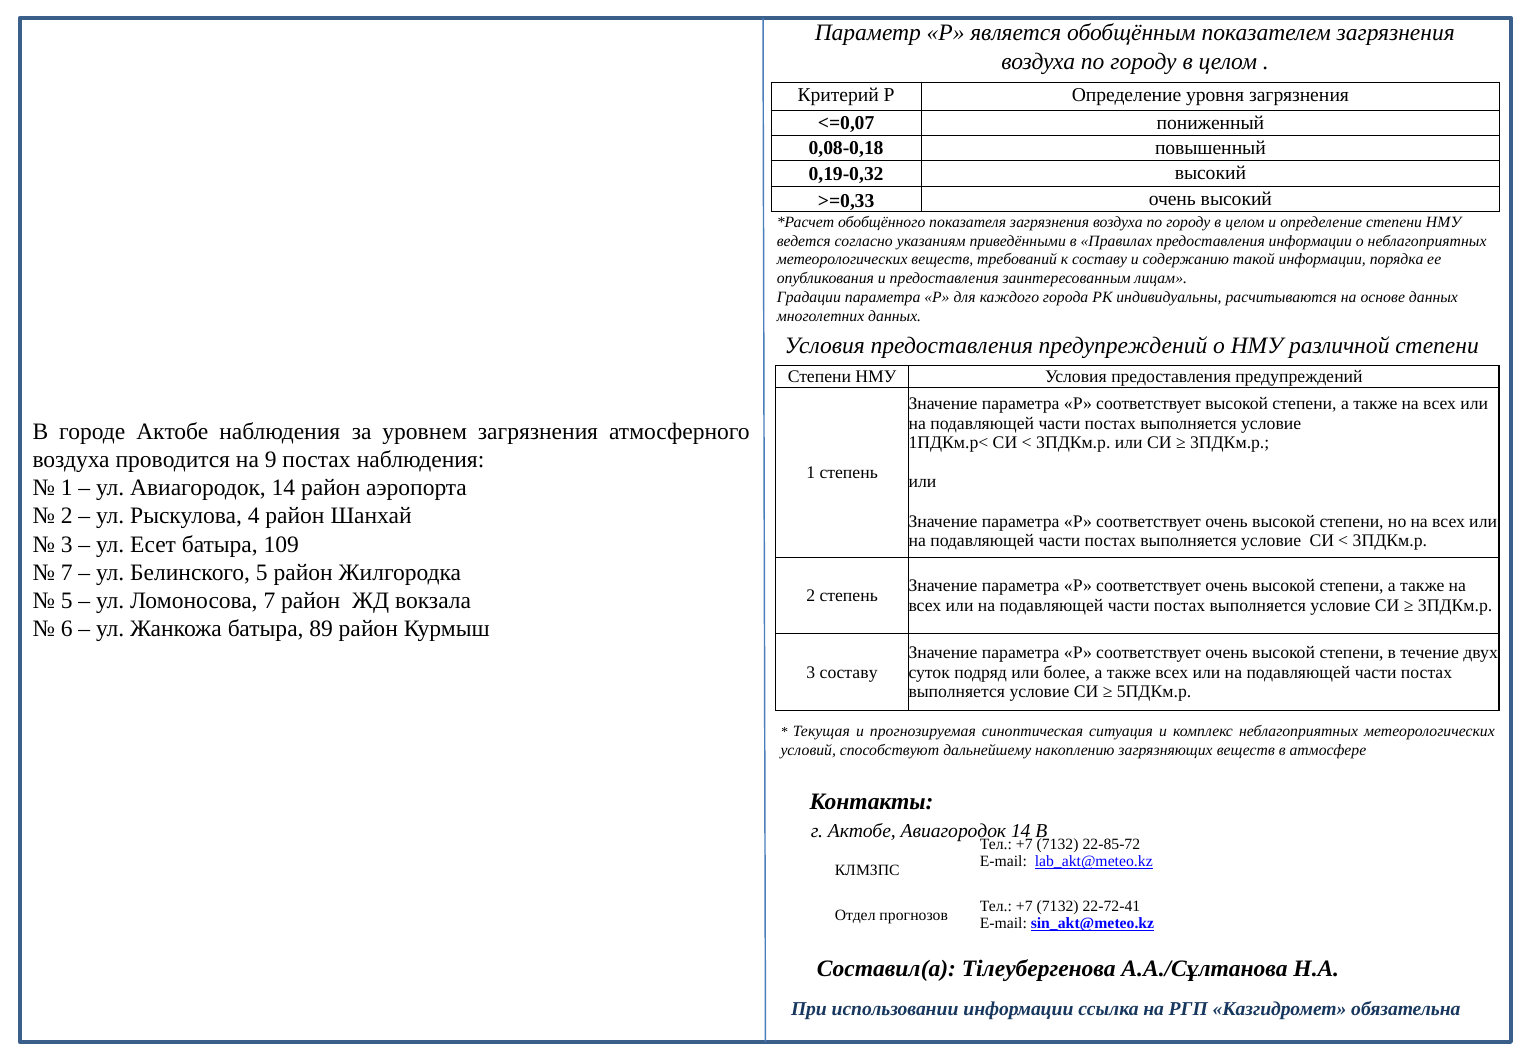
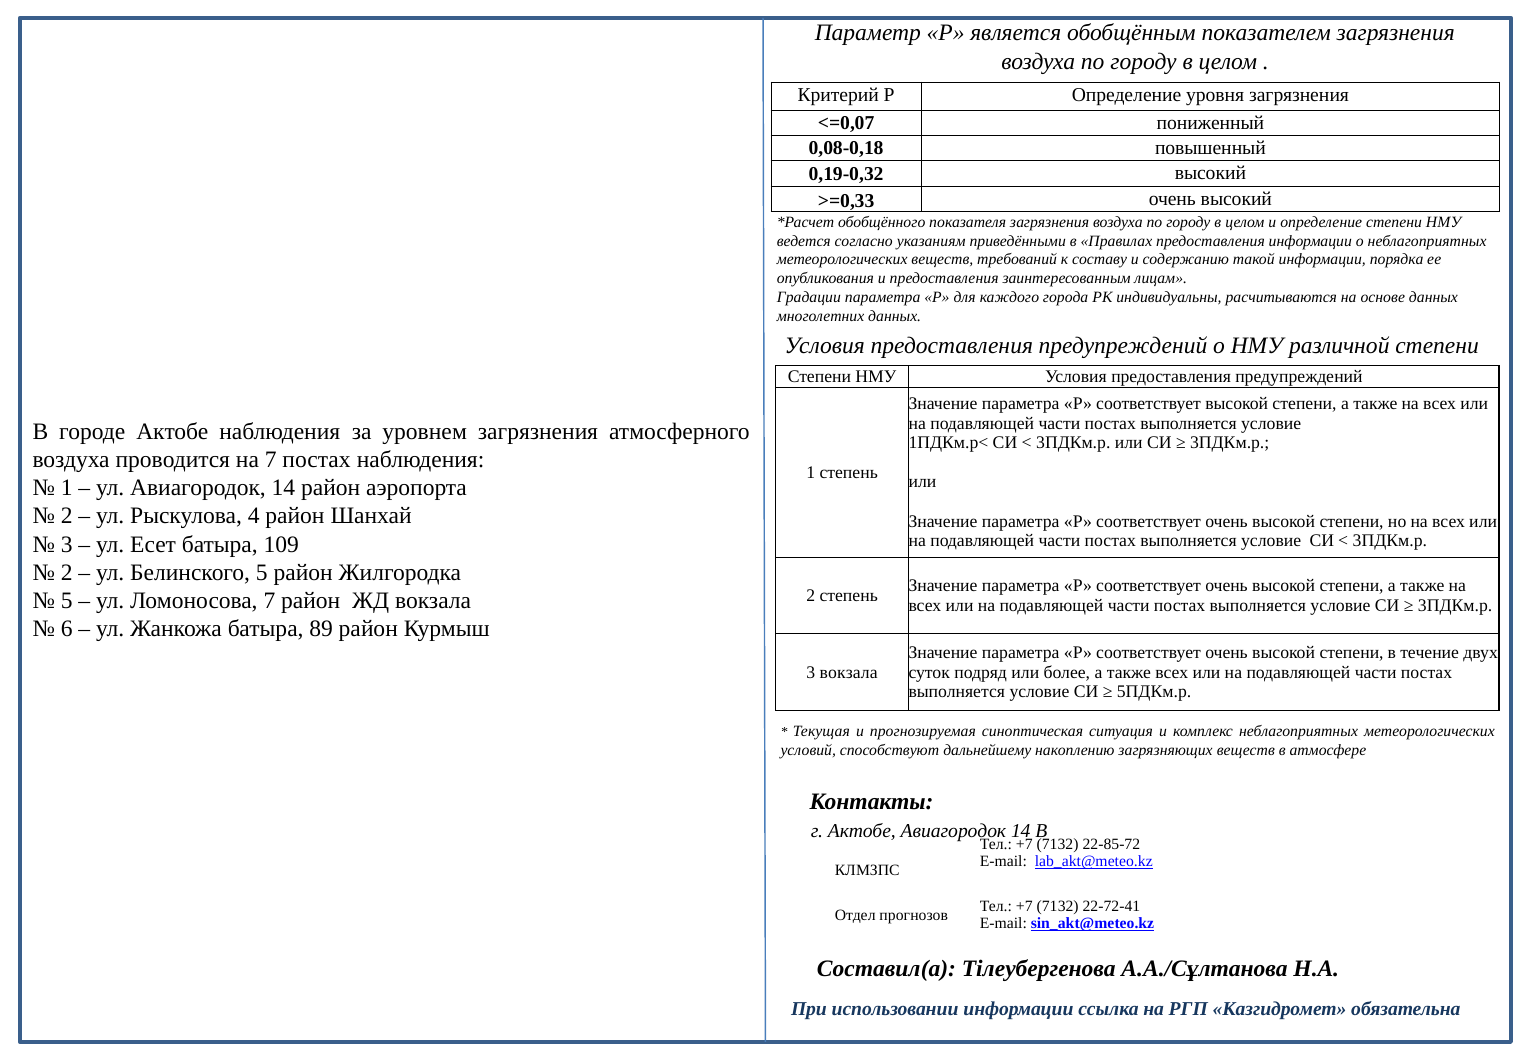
на 9: 9 -> 7 (271, 459)
7: 7 -> 2 (67, 573)
3 составу: составу -> вокзала (849, 672)
